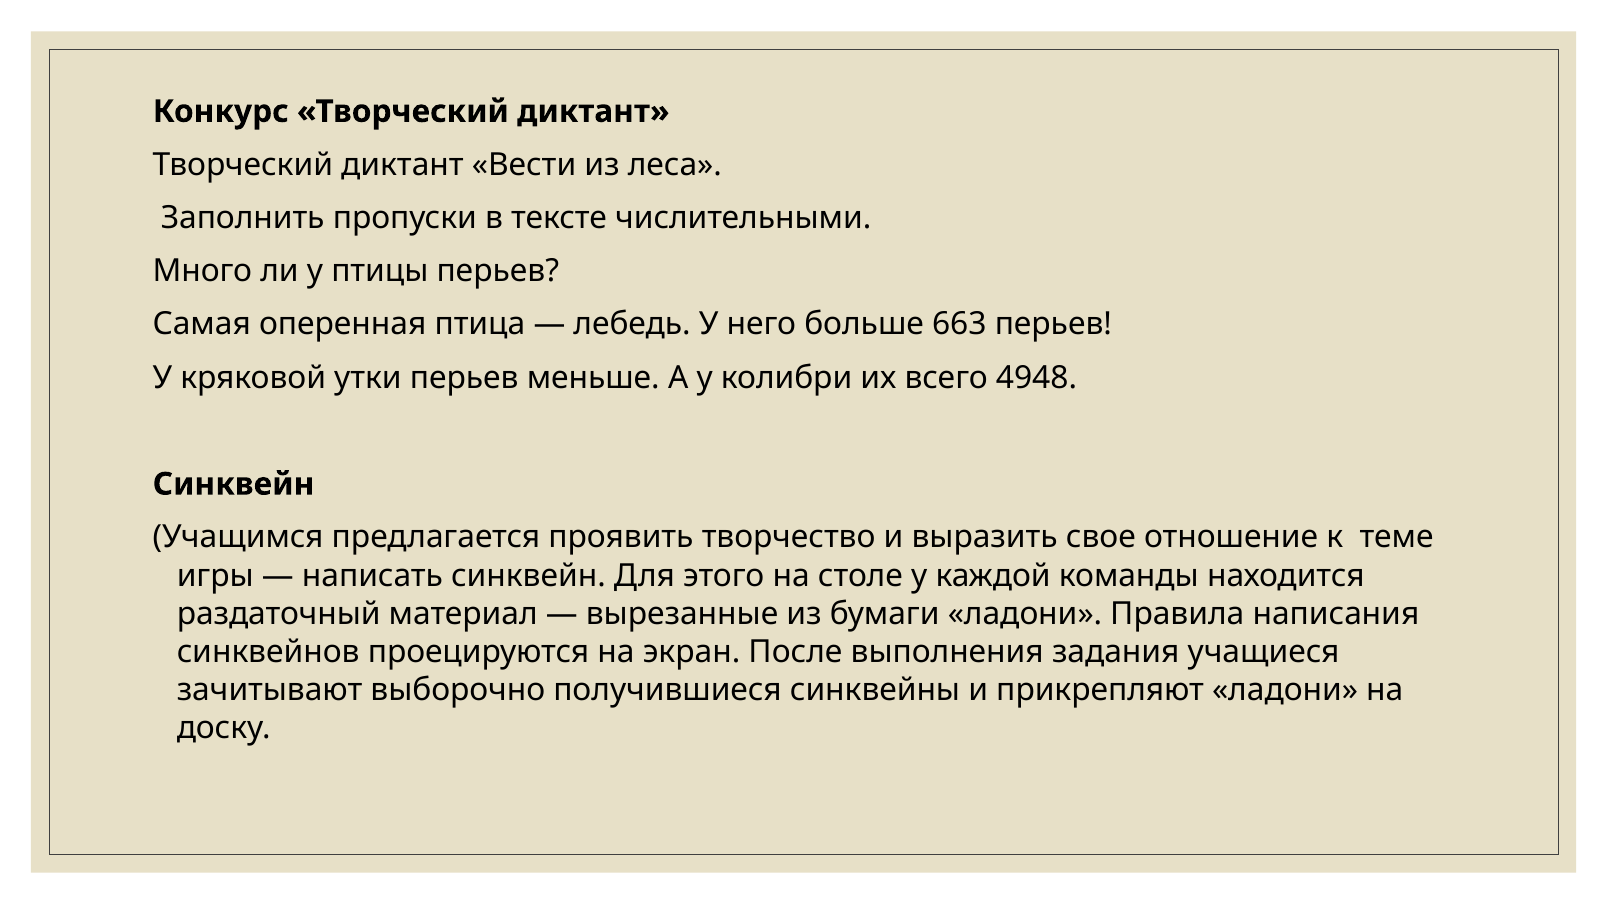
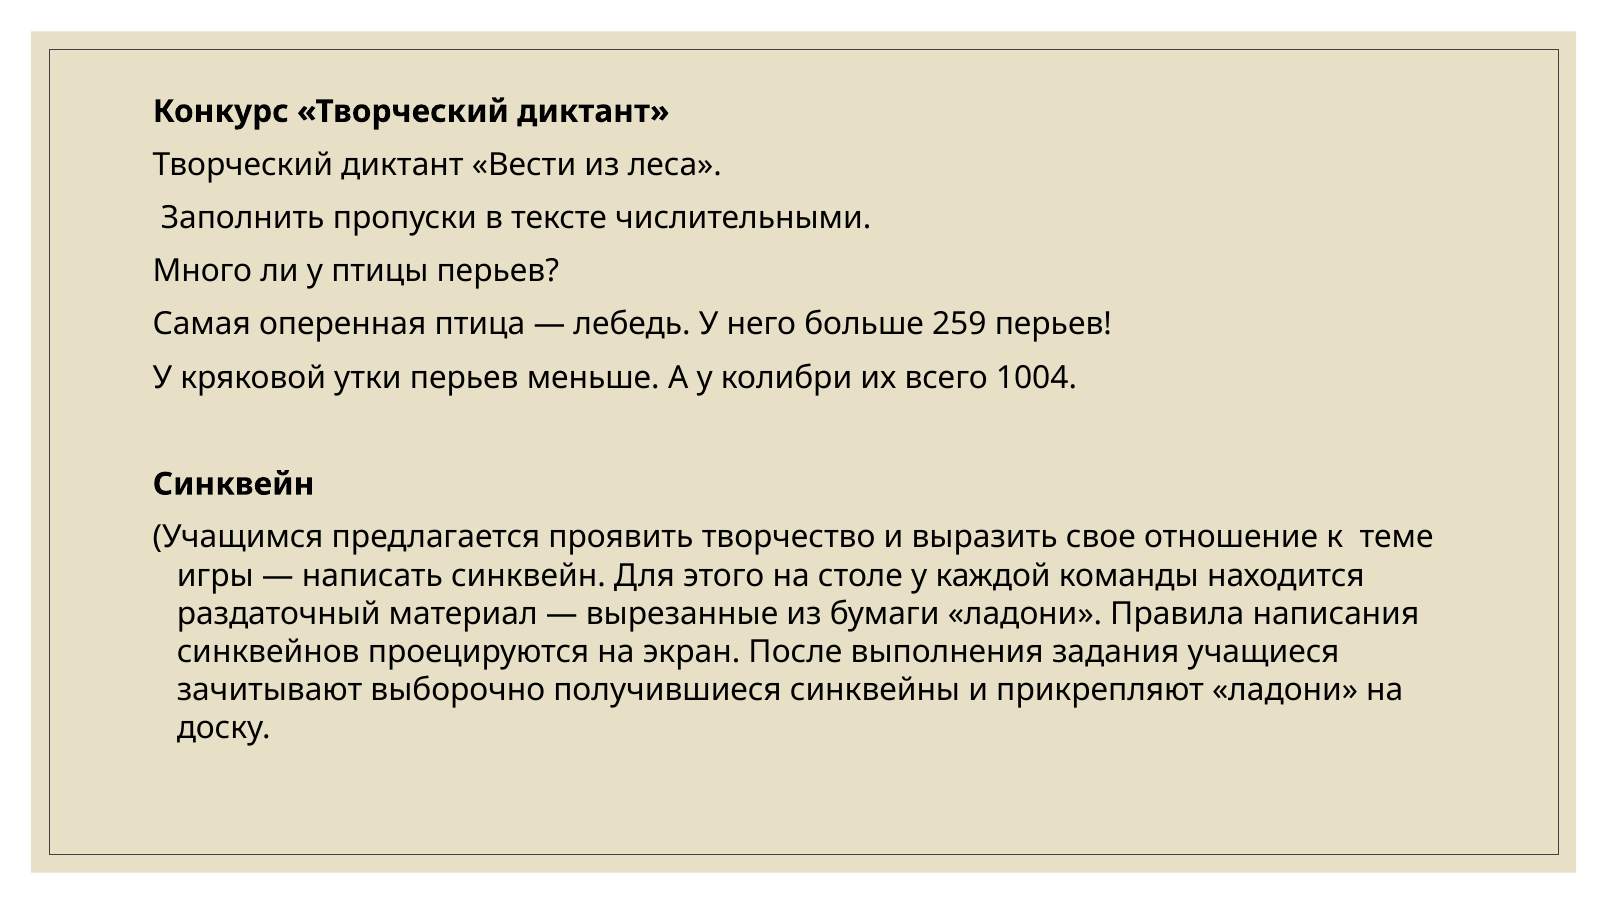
663: 663 -> 259 (959, 324)
4948: 4948 -> 1004 (1036, 378)
